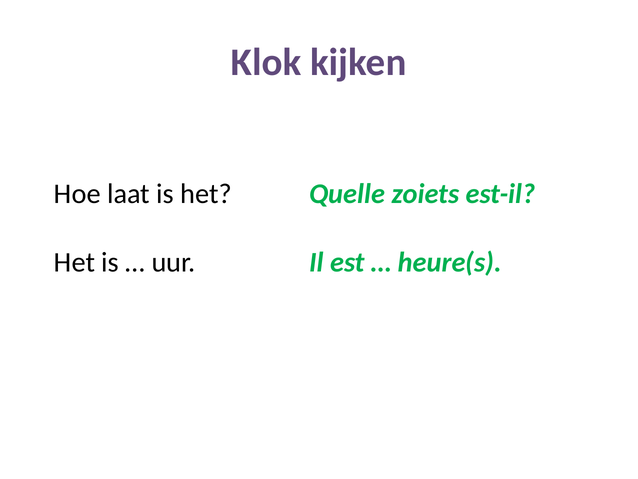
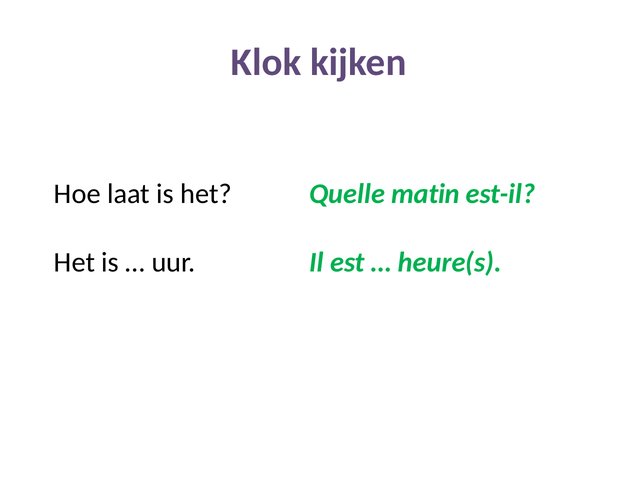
zoiets: zoiets -> matin (426, 194)
